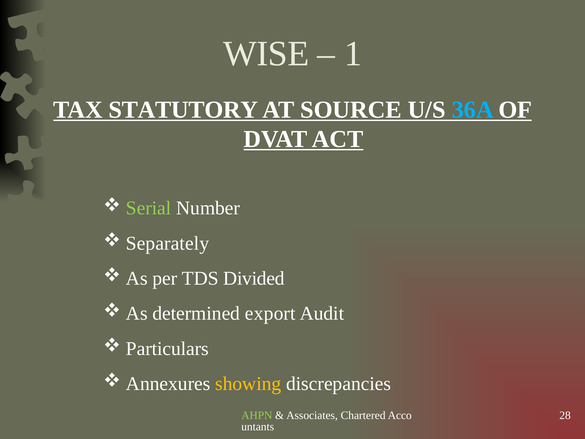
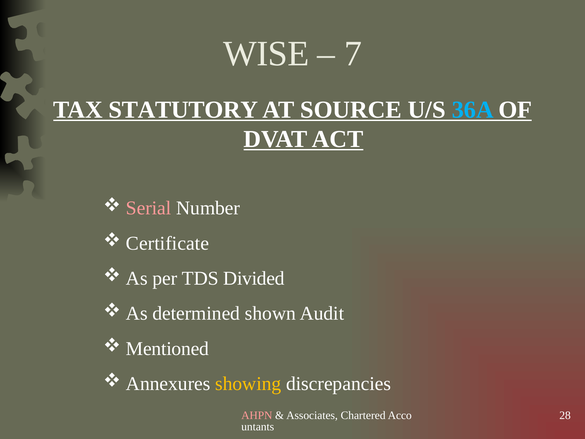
1: 1 -> 7 (353, 54)
Serial colour: light green -> pink (149, 208)
Separately: Separately -> Certificate (168, 243)
export: export -> shown (270, 313)
Particulars: Particulars -> Mentioned (167, 348)
AHPN colour: light green -> pink (257, 415)
